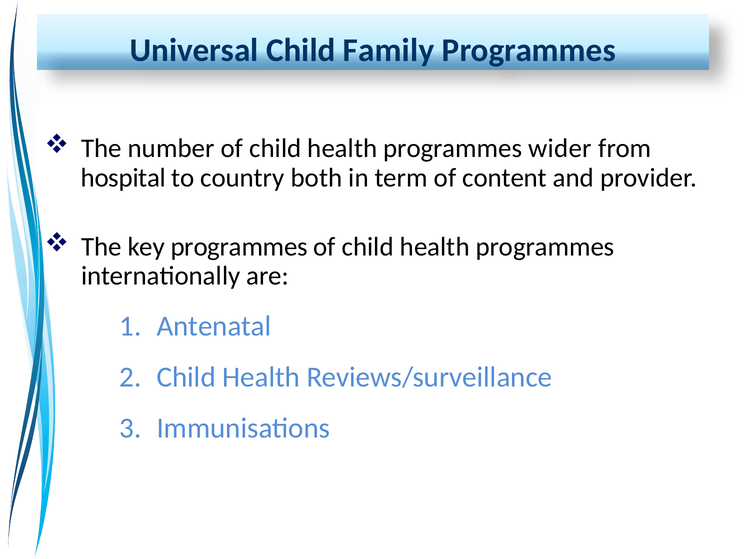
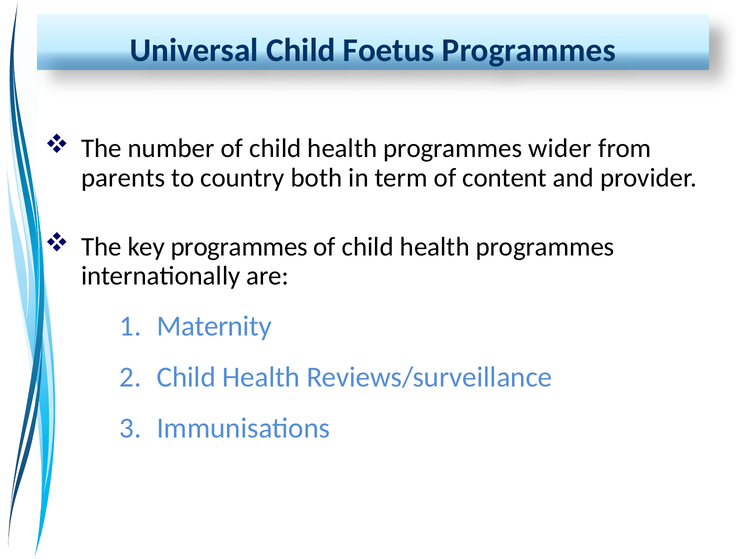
Family: Family -> Foetus (389, 50)
hospital: hospital -> parents (123, 178)
Antenatal: Antenatal -> Maternity (214, 326)
